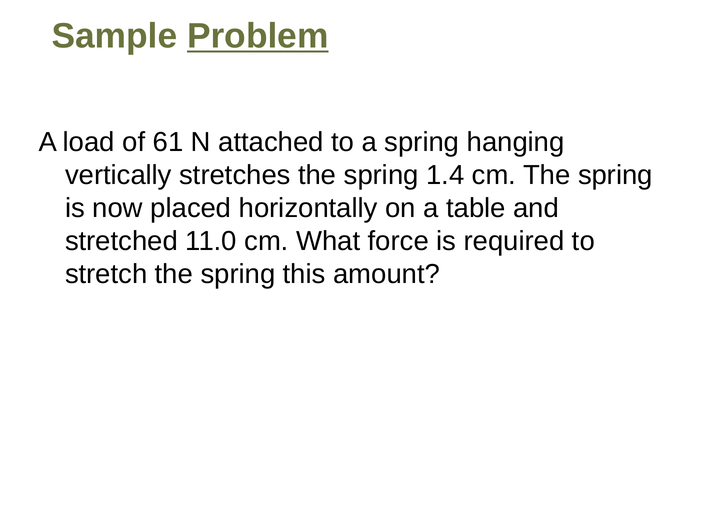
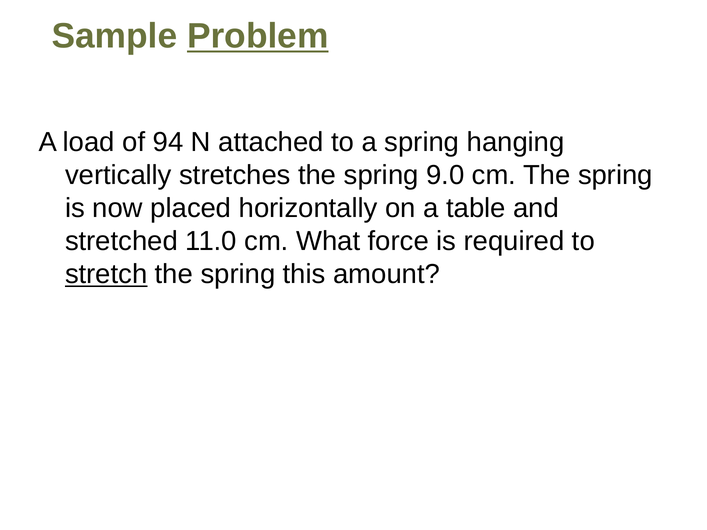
61: 61 -> 94 (168, 142)
1.4: 1.4 -> 9.0 (445, 175)
stretch underline: none -> present (106, 275)
